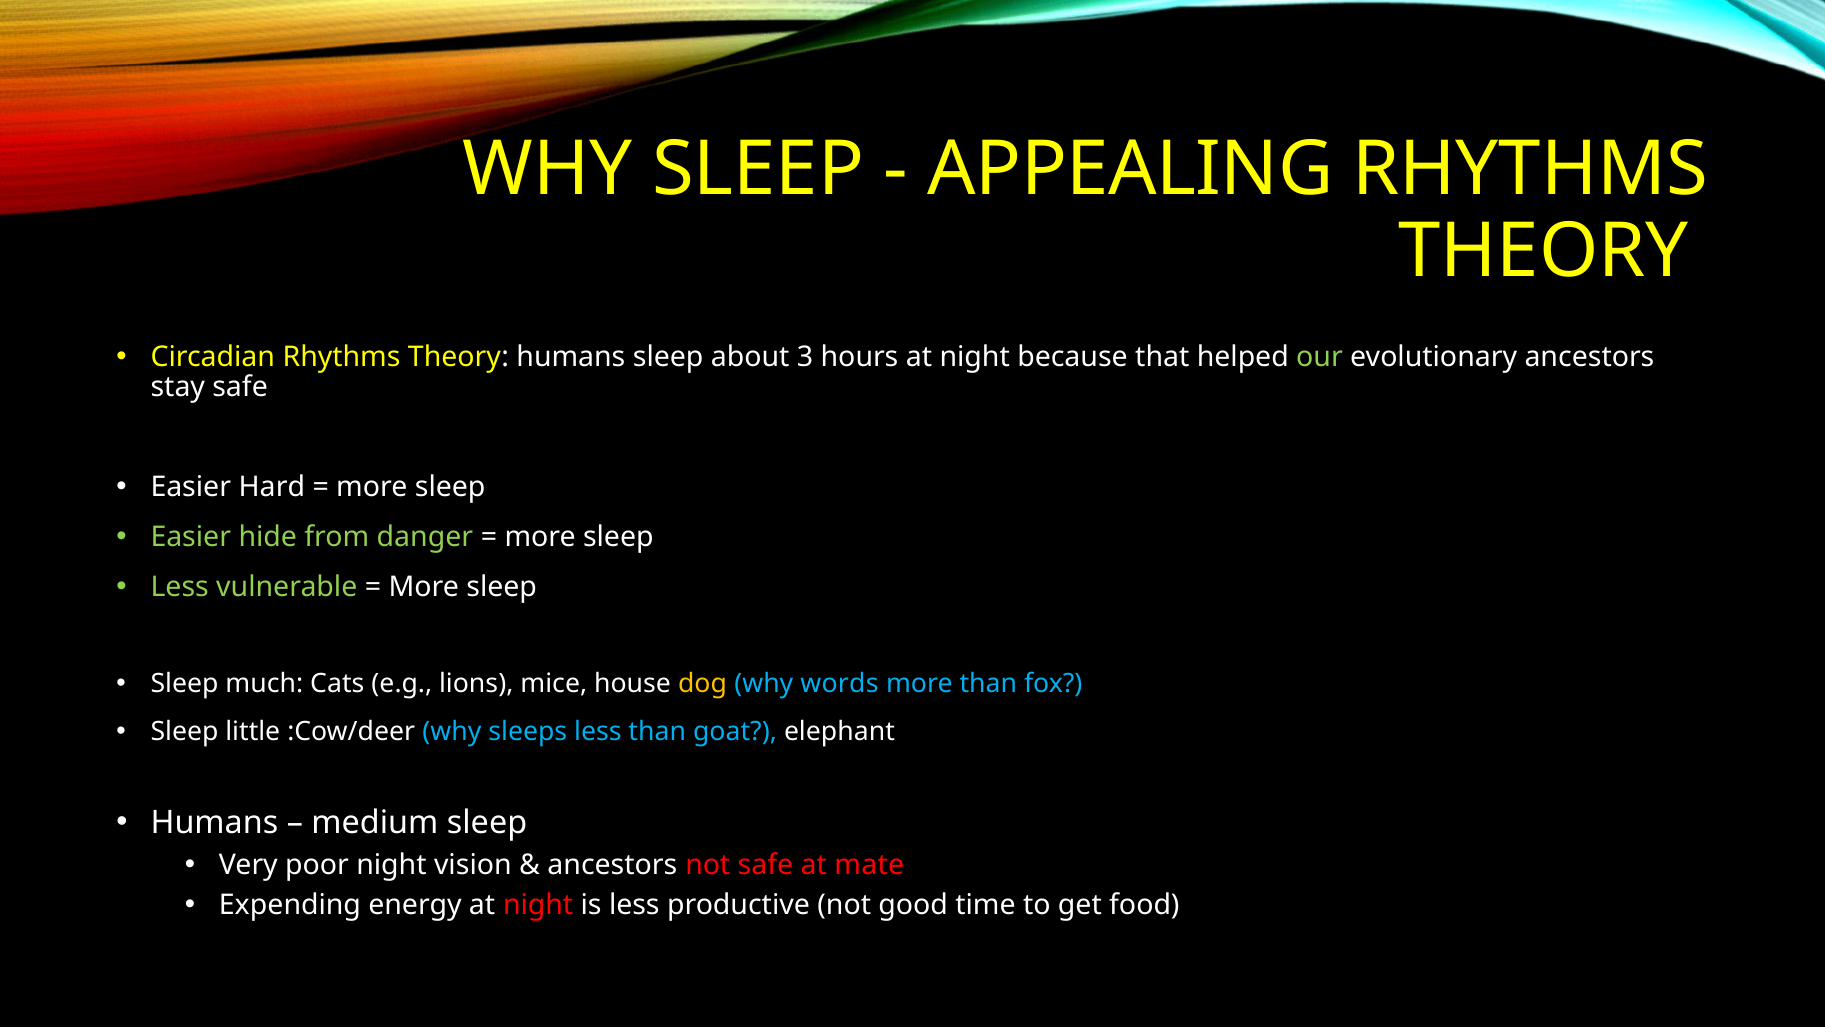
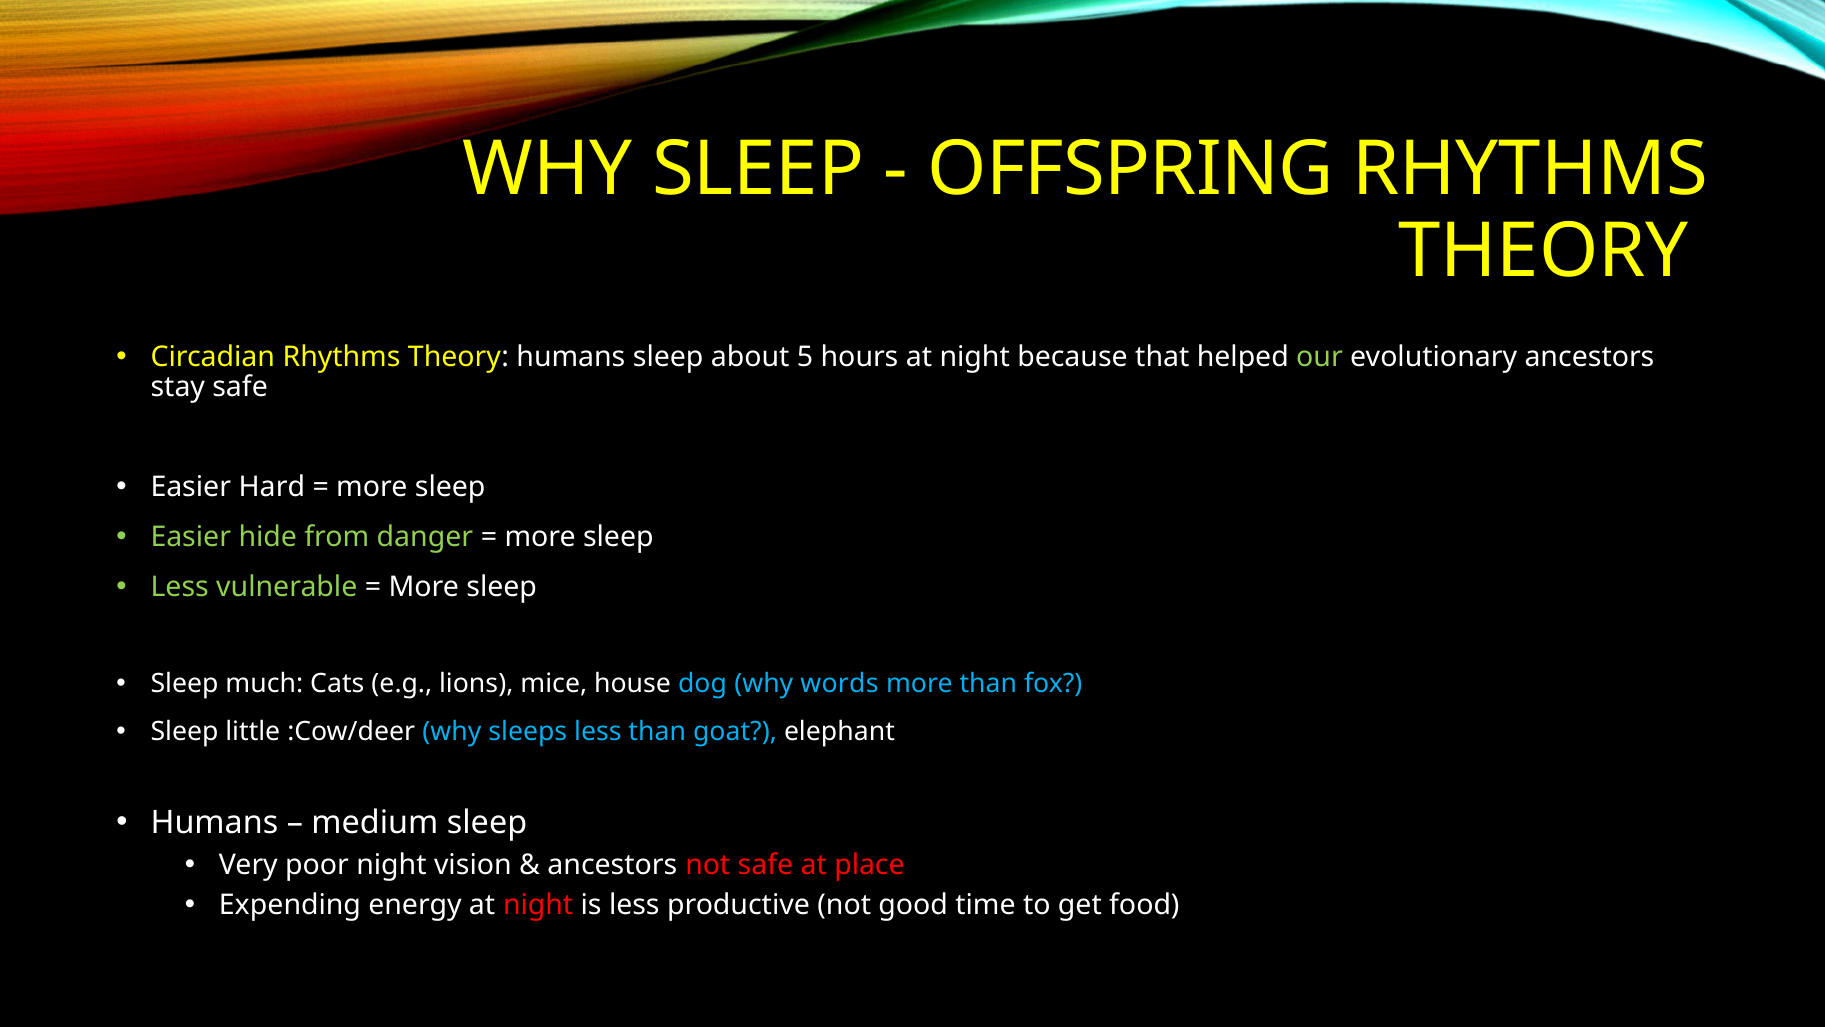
APPEALING: APPEALING -> OFFSPRING (1131, 170)
3: 3 -> 5 (805, 356)
dog colour: yellow -> light blue (702, 683)
mate: mate -> place (869, 864)
